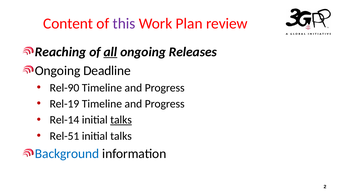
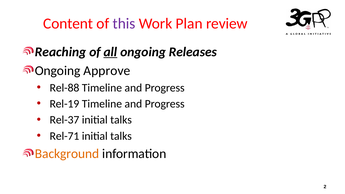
Deadline: Deadline -> Approve (107, 71)
Rel-90: Rel-90 -> Rel-88 (64, 88)
Rel-14: Rel-14 -> Rel-37 (64, 120)
talks underline: present -> none (121, 120)
Rel-51: Rel-51 -> Rel-71 (64, 136)
Background colour: blue -> orange (67, 154)
